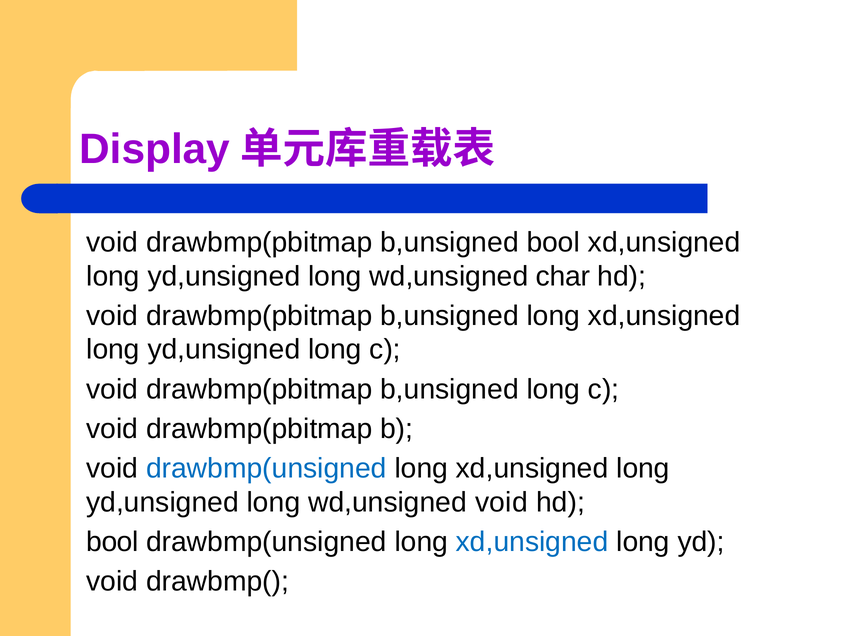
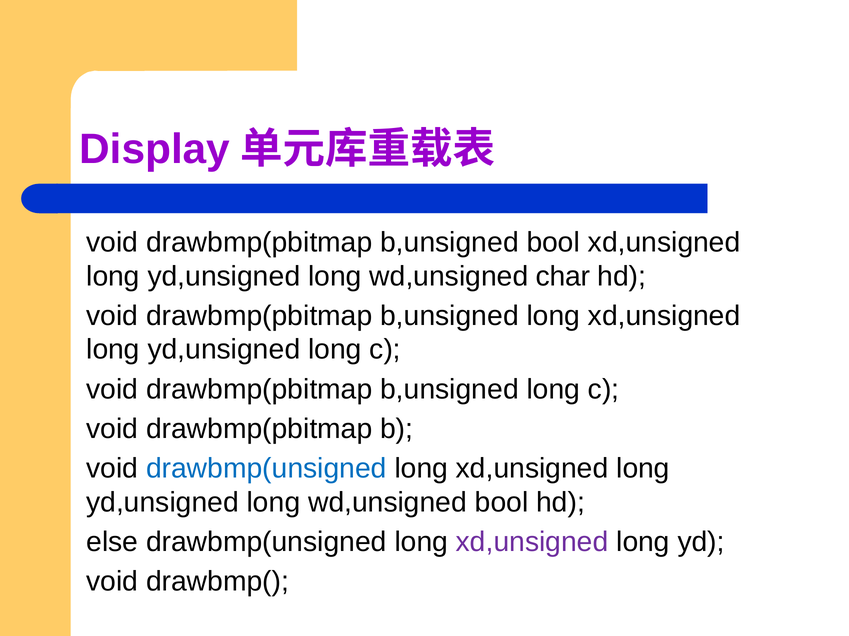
wd,unsigned void: void -> bool (502, 503)
bool: bool -> else (112, 542)
xd,unsigned colour: blue -> purple (532, 542)
